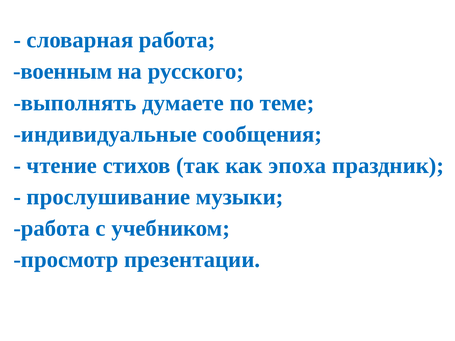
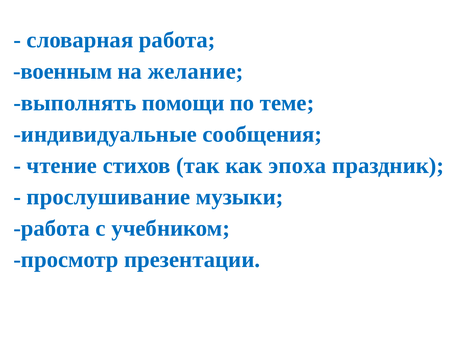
русского: русского -> желание (196, 72)
думаете: думаете -> помощи (183, 103)
